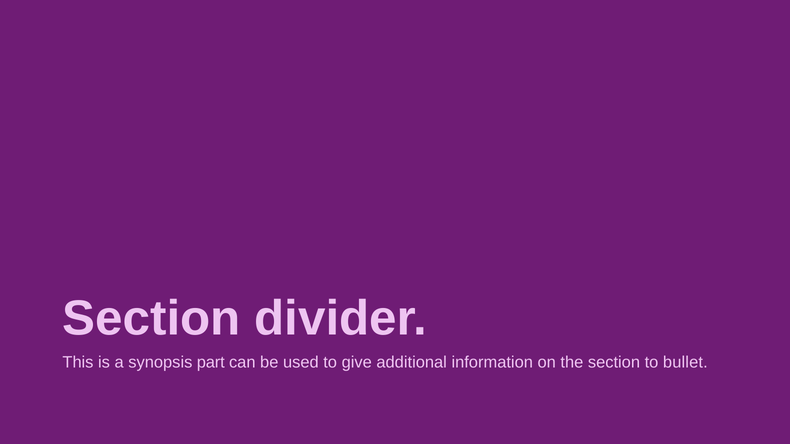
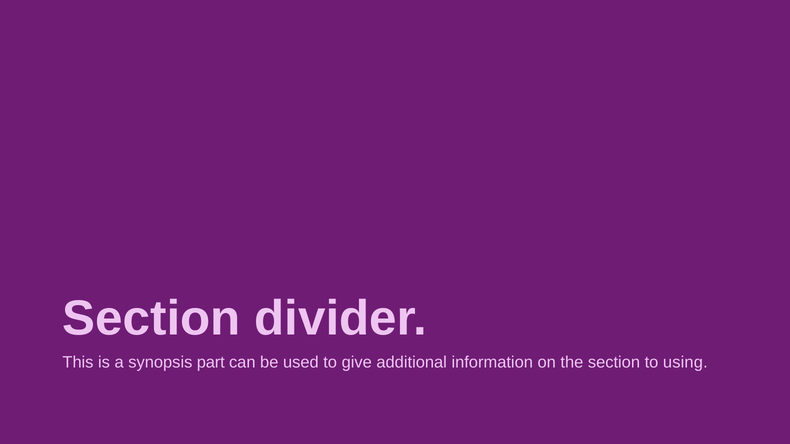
bullet: bullet -> using (685, 362)
